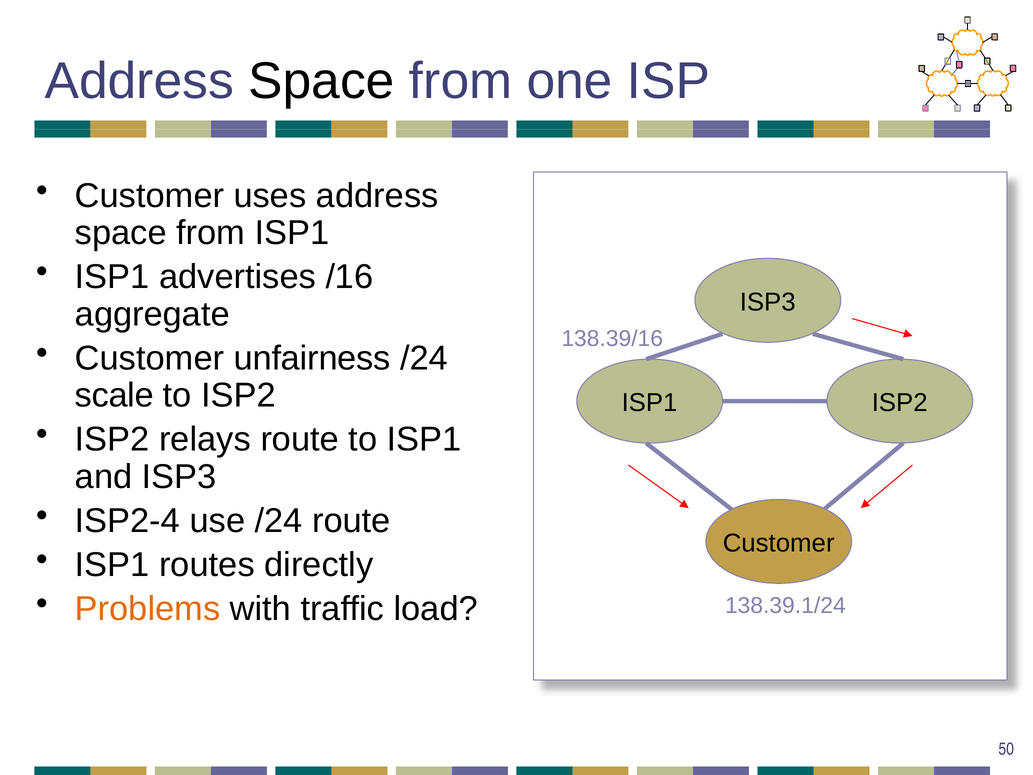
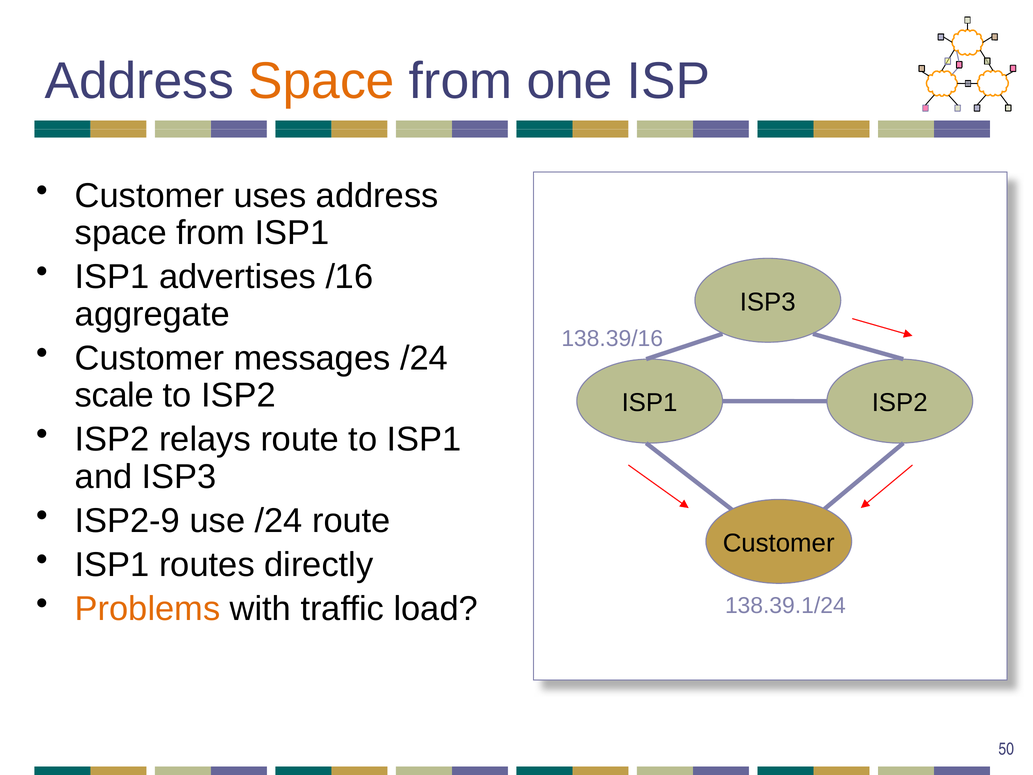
Space colour: black -> orange (321, 81)
unfairness: unfairness -> messages (312, 358)
ISP2-4: ISP2-4 -> ISP2-9 (128, 521)
